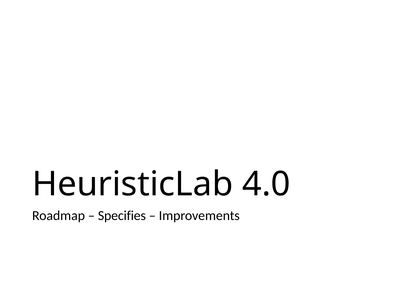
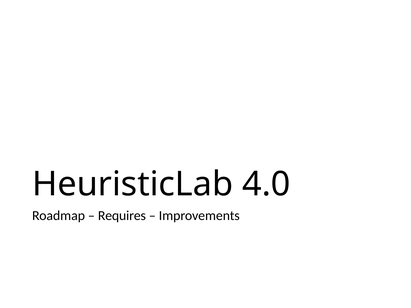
Specifies: Specifies -> Requires (122, 216)
